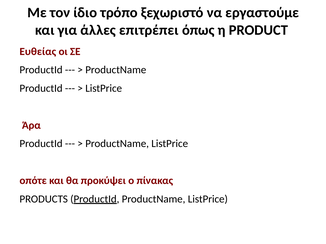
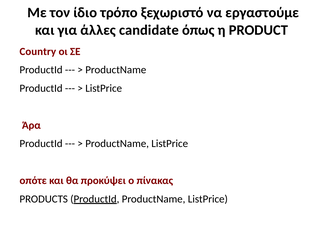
επιτρέπει: επιτρέπει -> candidate (149, 30)
Ευθείας: Ευθείας -> Country (38, 52)
